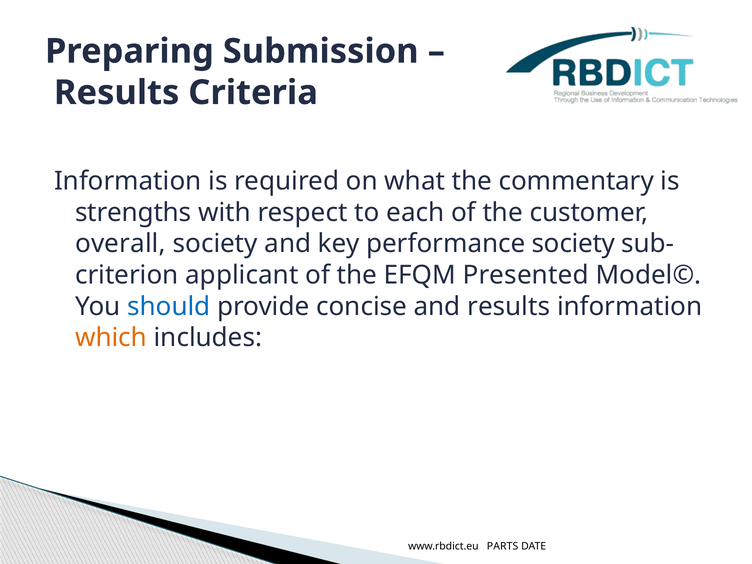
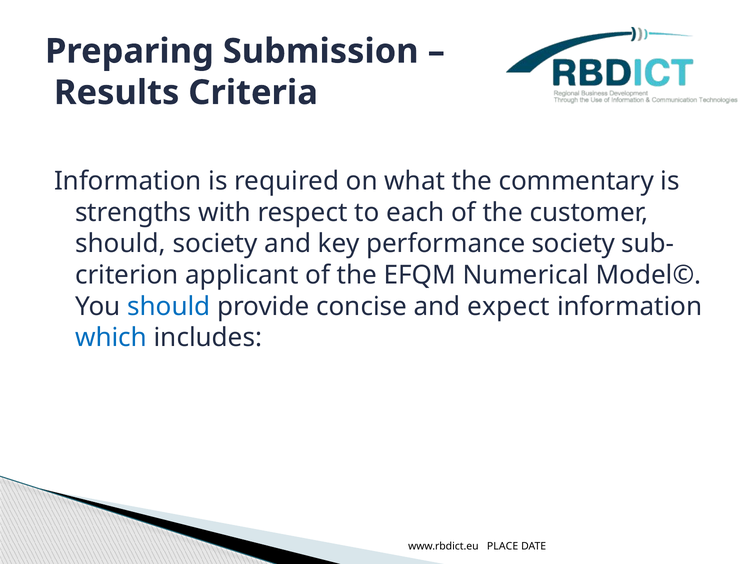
overall: overall -> should (121, 244)
Presented: Presented -> Numerical (526, 275)
and results: results -> expect (509, 306)
which colour: orange -> blue (111, 338)
PARTS: PARTS -> PLACE (503, 546)
